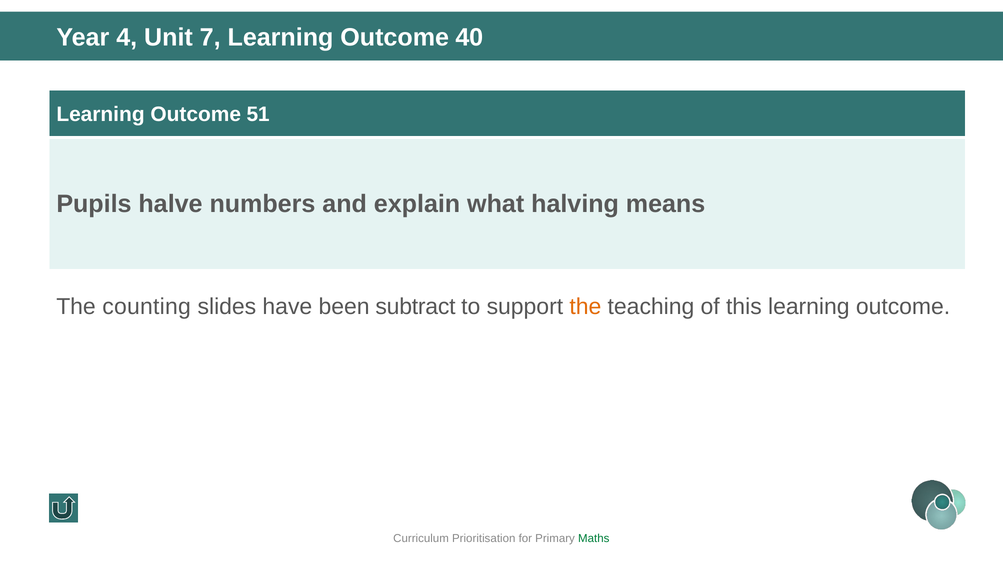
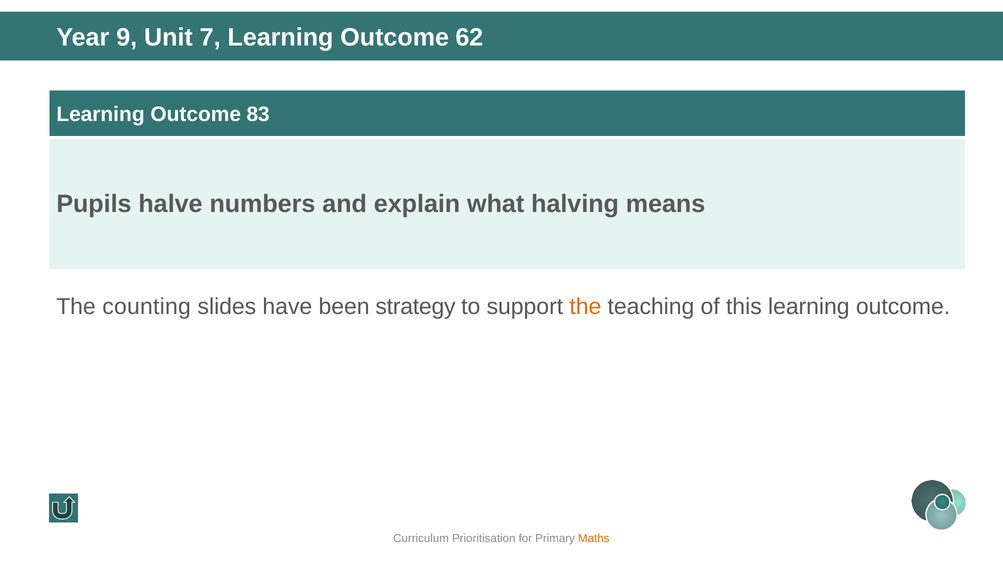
4: 4 -> 9 (127, 37)
40: 40 -> 62 (469, 37)
51: 51 -> 83 (258, 114)
subtract: subtract -> strategy (416, 307)
Maths colour: green -> orange (594, 539)
